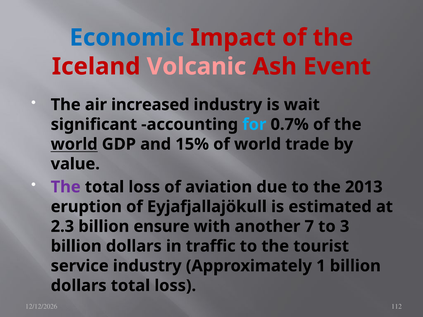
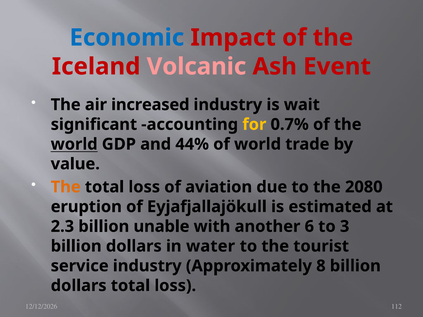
for colour: light blue -> yellow (254, 125)
15%: 15% -> 44% (192, 144)
The colour: purple -> orange (66, 187)
2013: 2013 -> 2080 (364, 187)
ensure: ensure -> unable (161, 227)
7: 7 -> 6 (309, 227)
traffic: traffic -> water (211, 246)
1: 1 -> 8 (321, 266)
